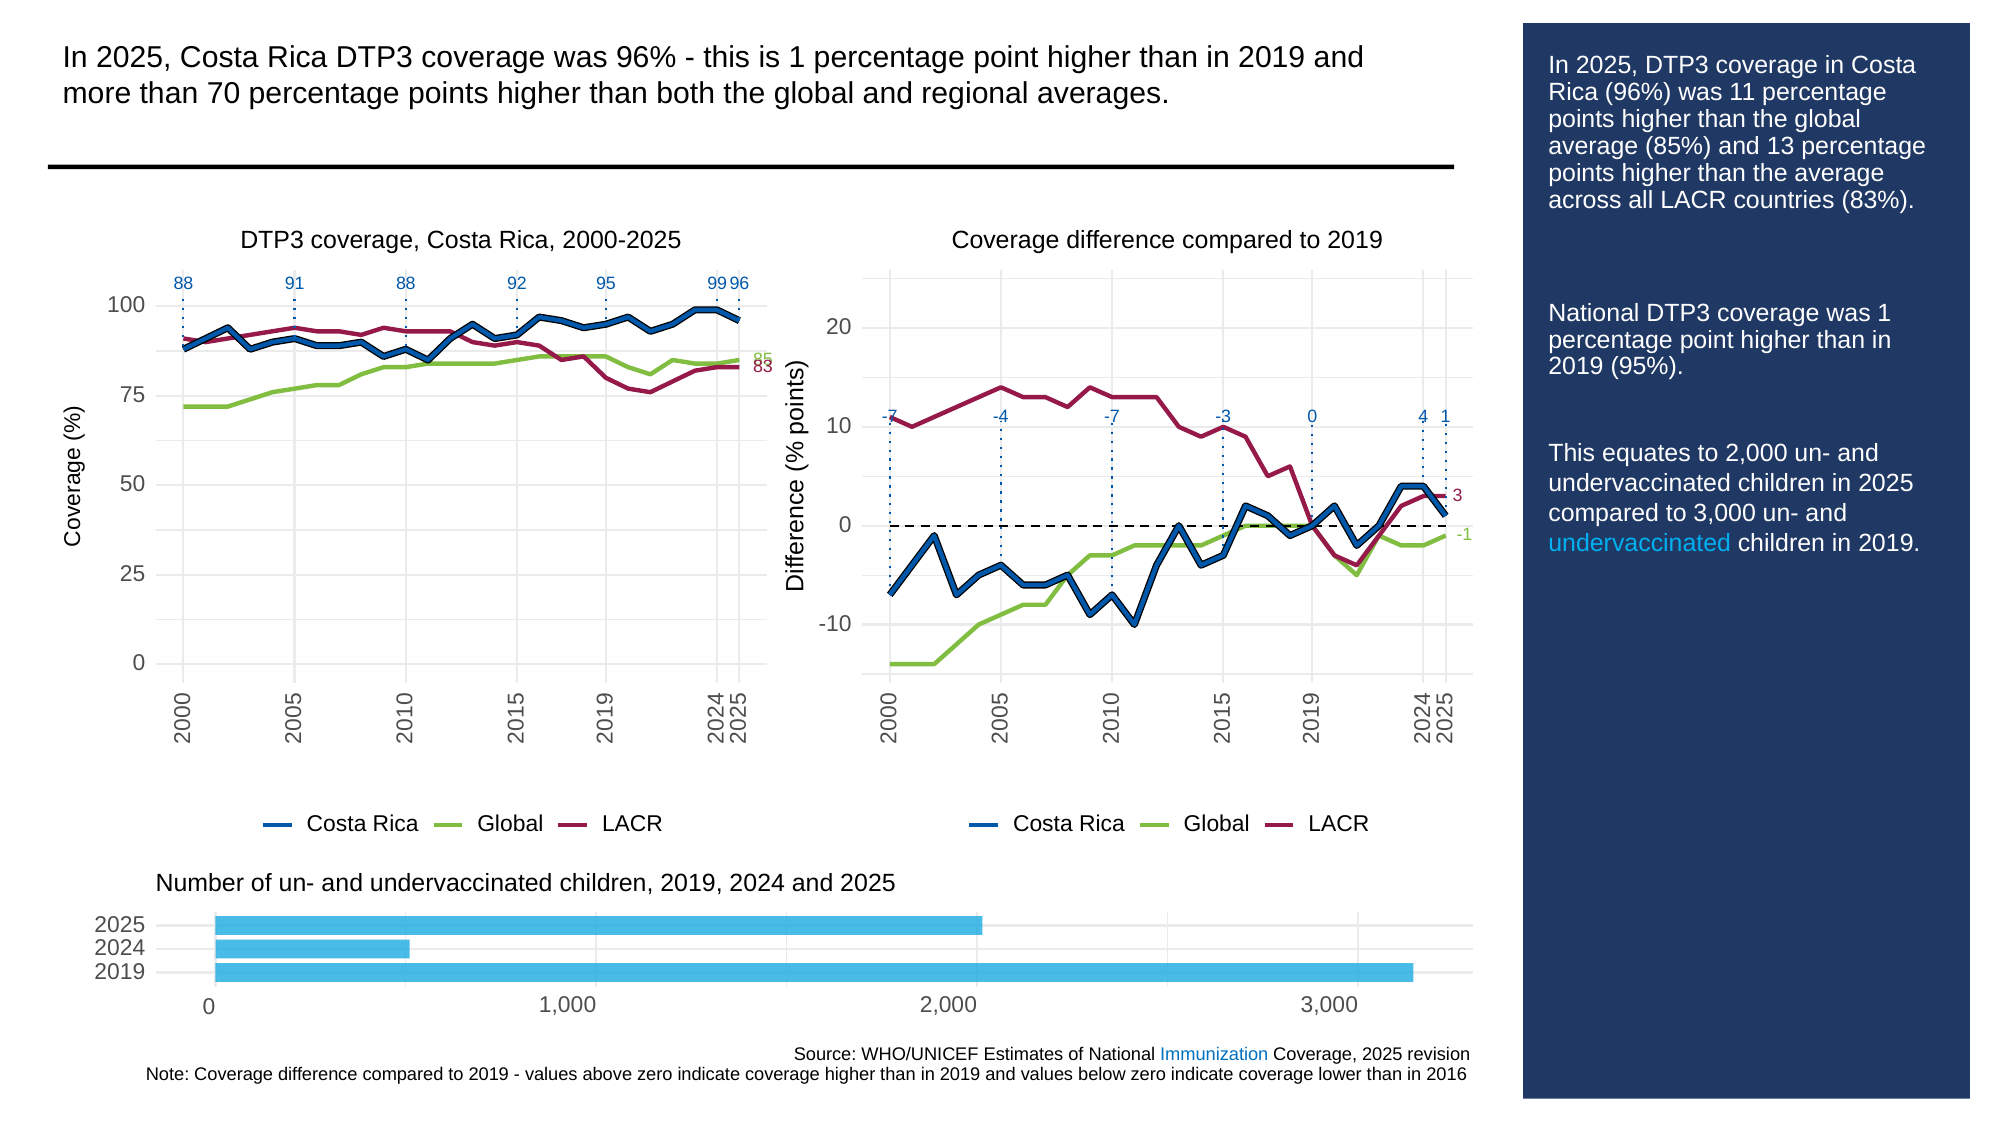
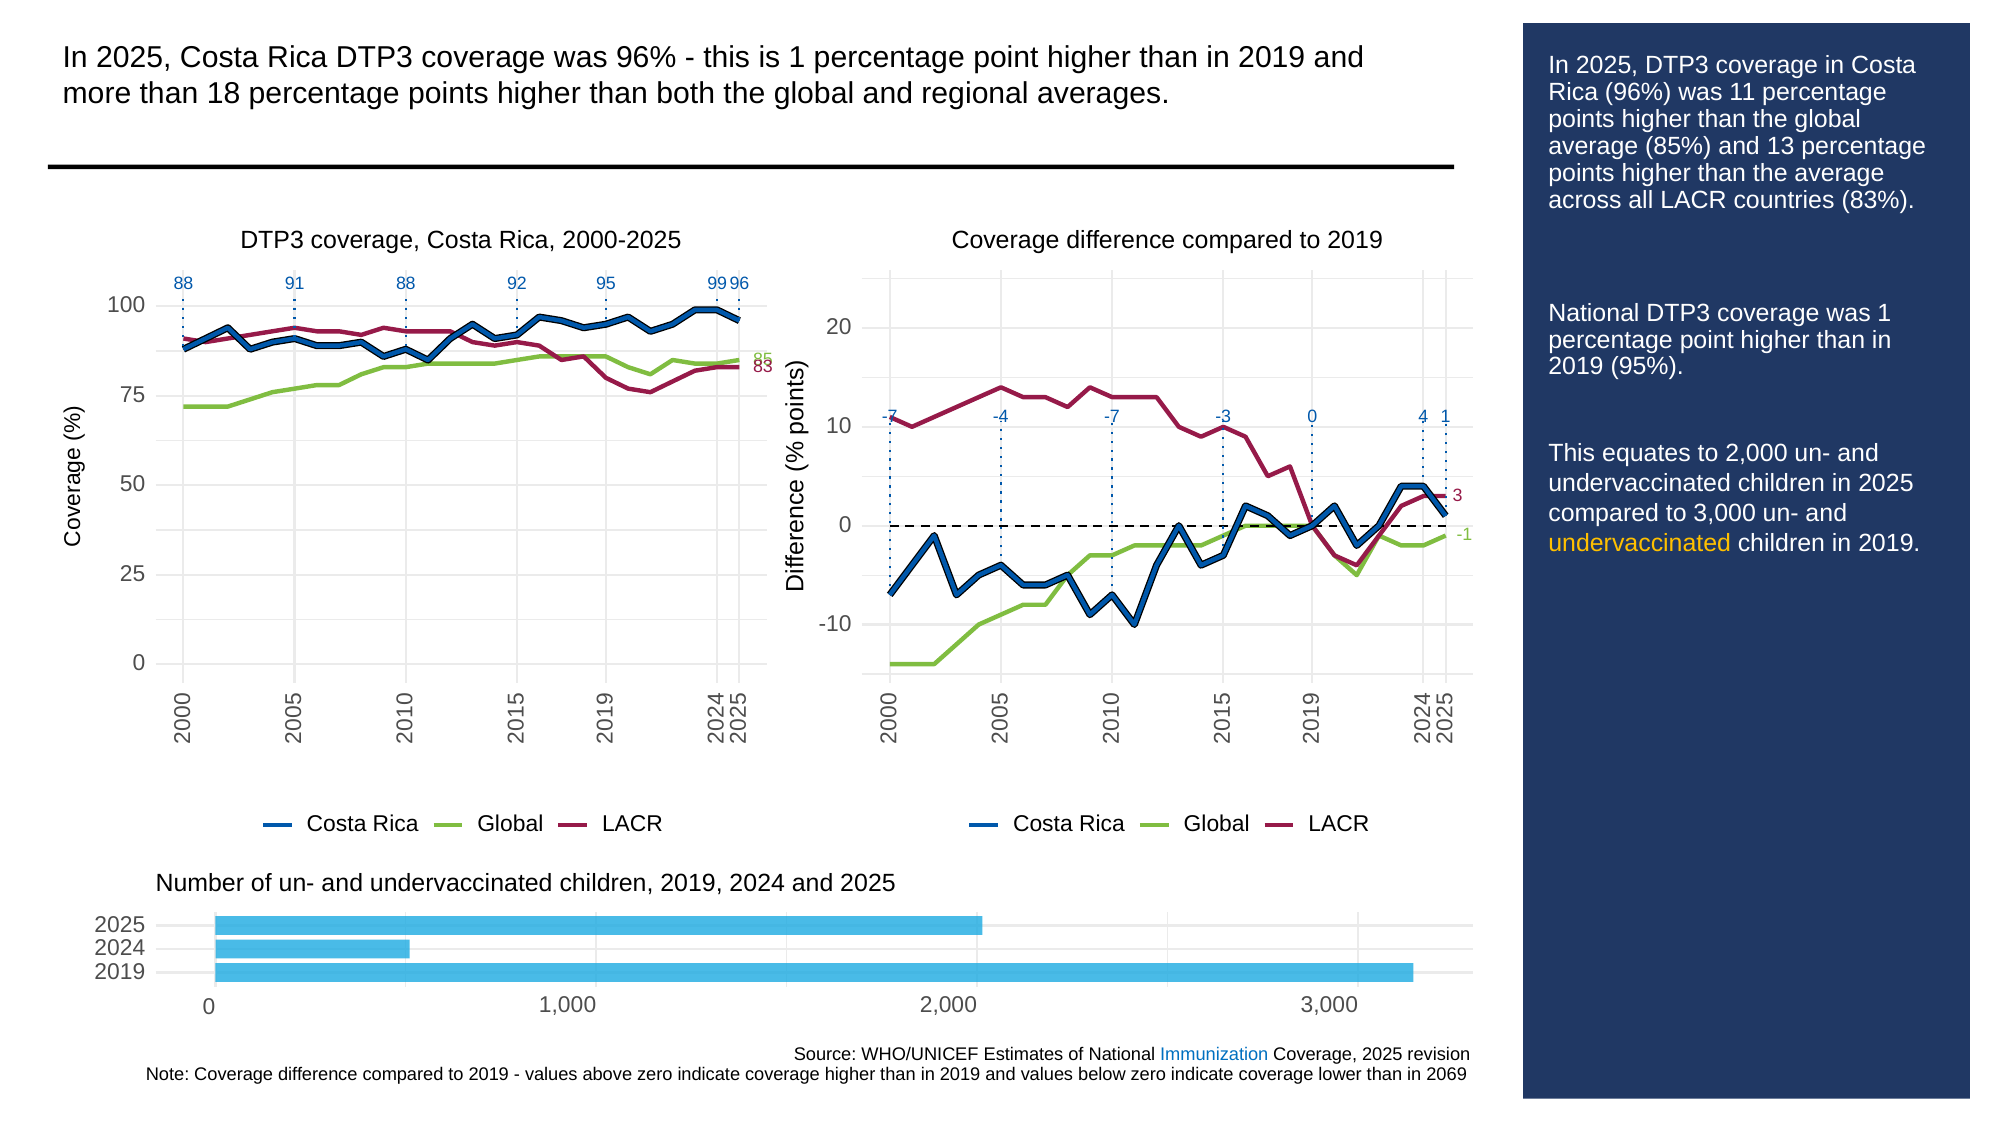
70: 70 -> 18 (224, 94)
undervaccinated colour: light blue -> yellow (1640, 543)
2016: 2016 -> 2069 (1447, 1074)
